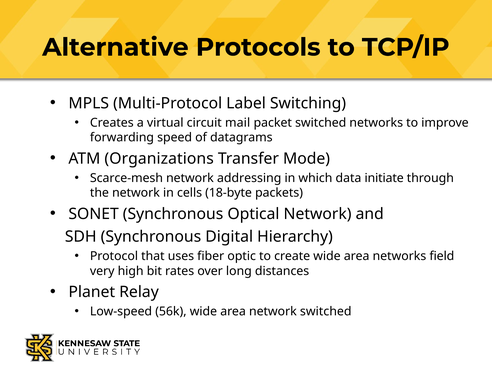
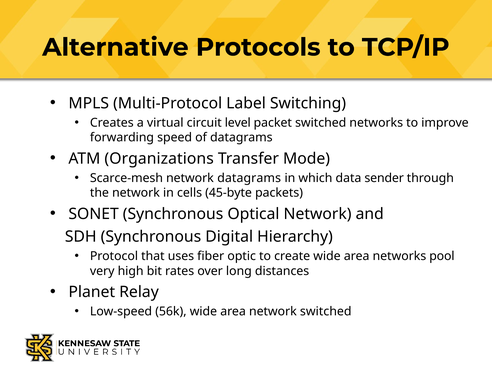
mail: mail -> level (238, 123)
network addressing: addressing -> datagrams (249, 178)
initiate: initiate -> sender (384, 178)
18-byte: 18-byte -> 45-byte (229, 193)
field: field -> pool (442, 256)
